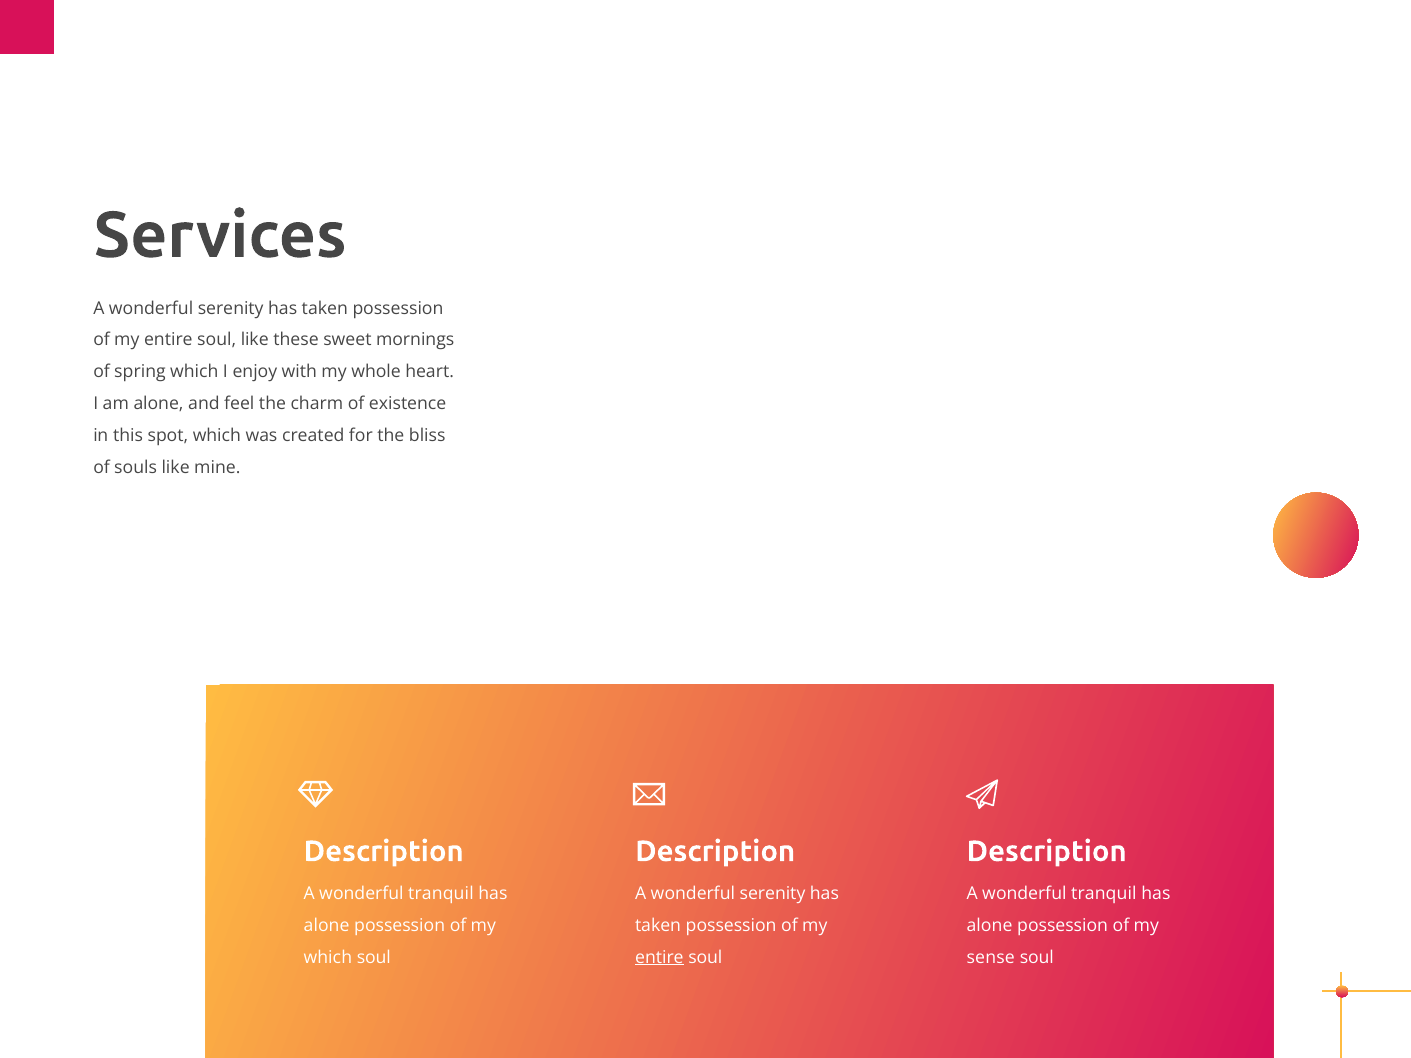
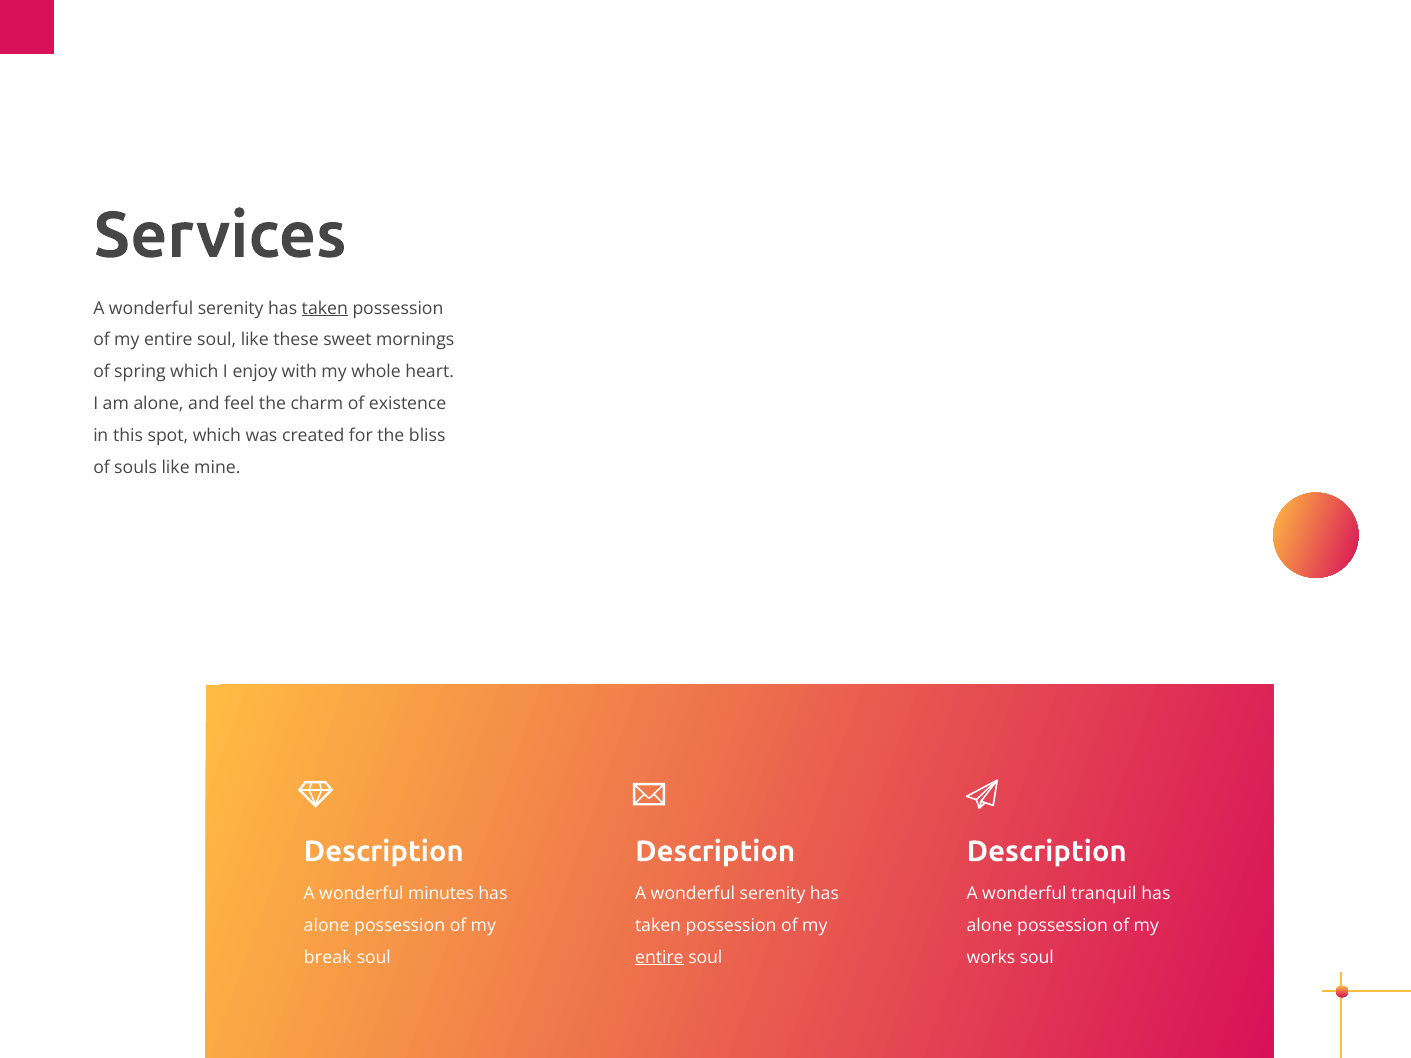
taken underline: none -> present (325, 308)
tranquil: tranquil -> minutes (441, 894)
which: which -> break (328, 957)
sense: sense -> works (991, 957)
